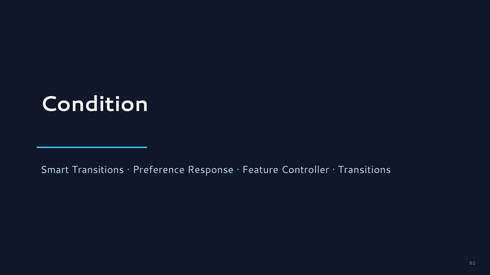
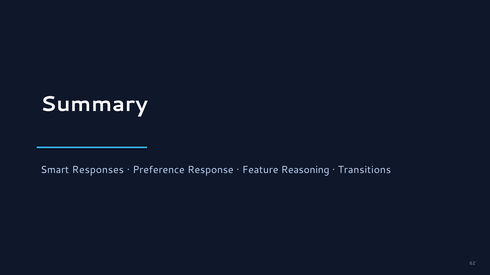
Condition: Condition -> Summary (94, 104)
Smart Transitions: Transitions -> Responses (98, 170)
Controller: Controller -> Reasoning (305, 170)
